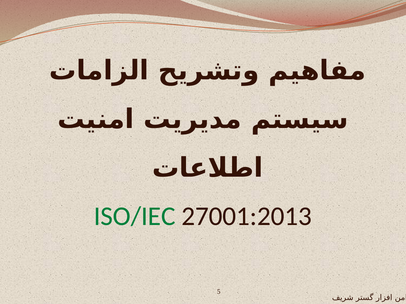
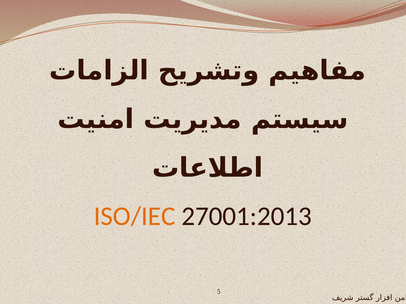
ISO/IEC colour: green -> orange (135, 217)
